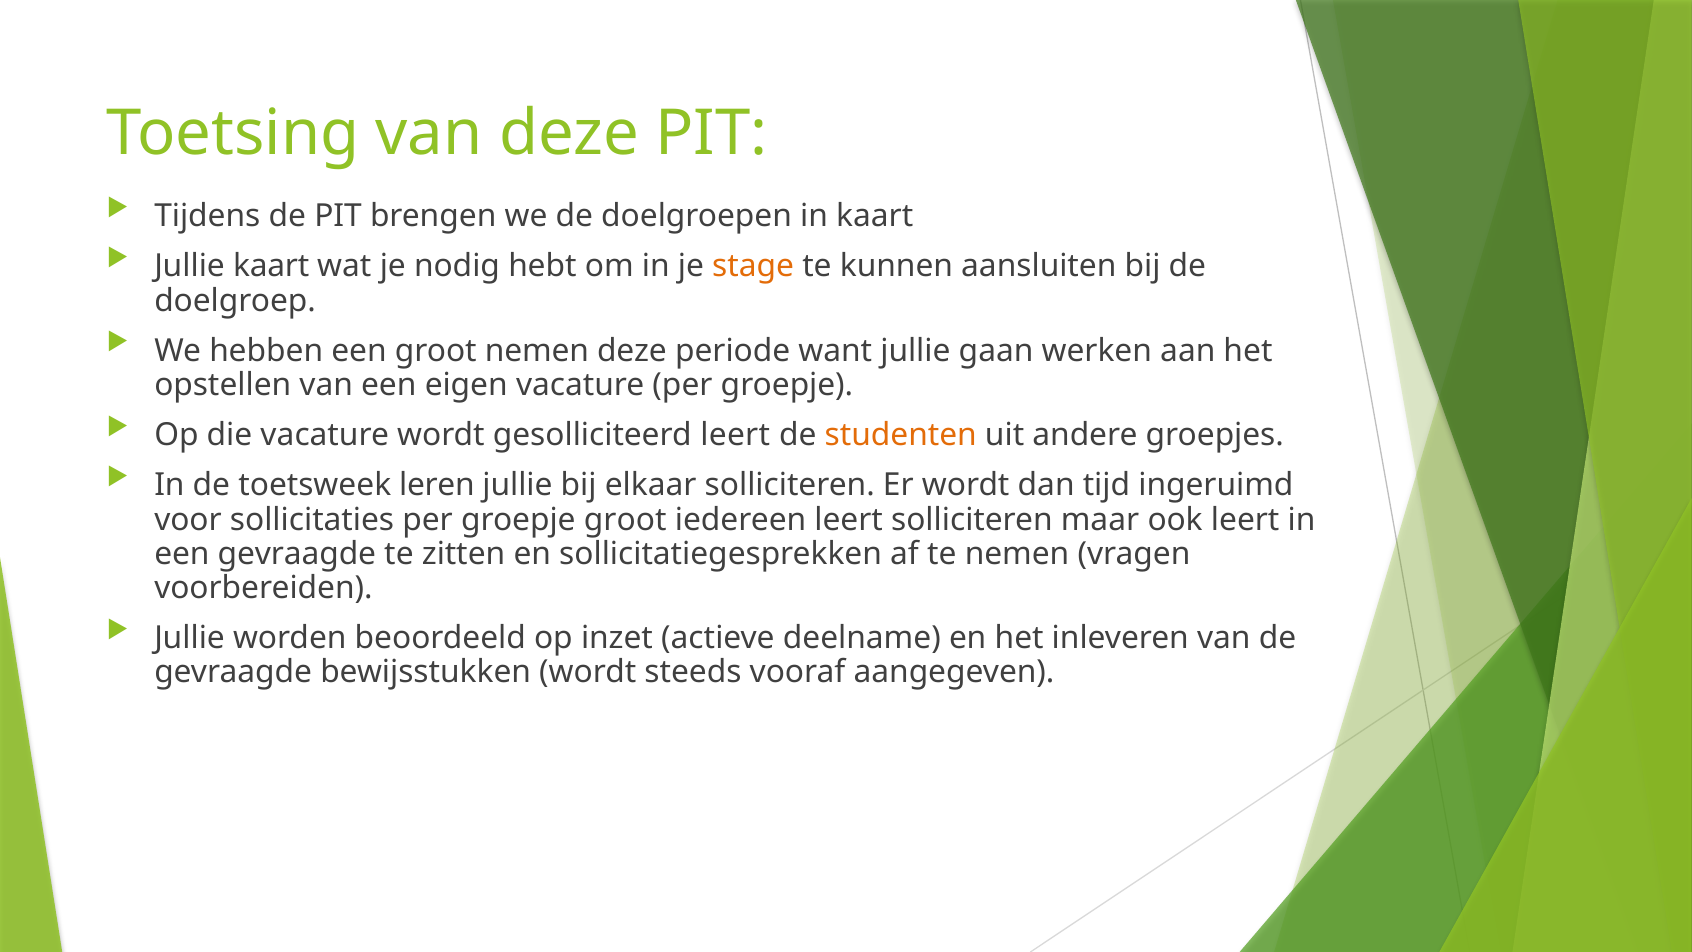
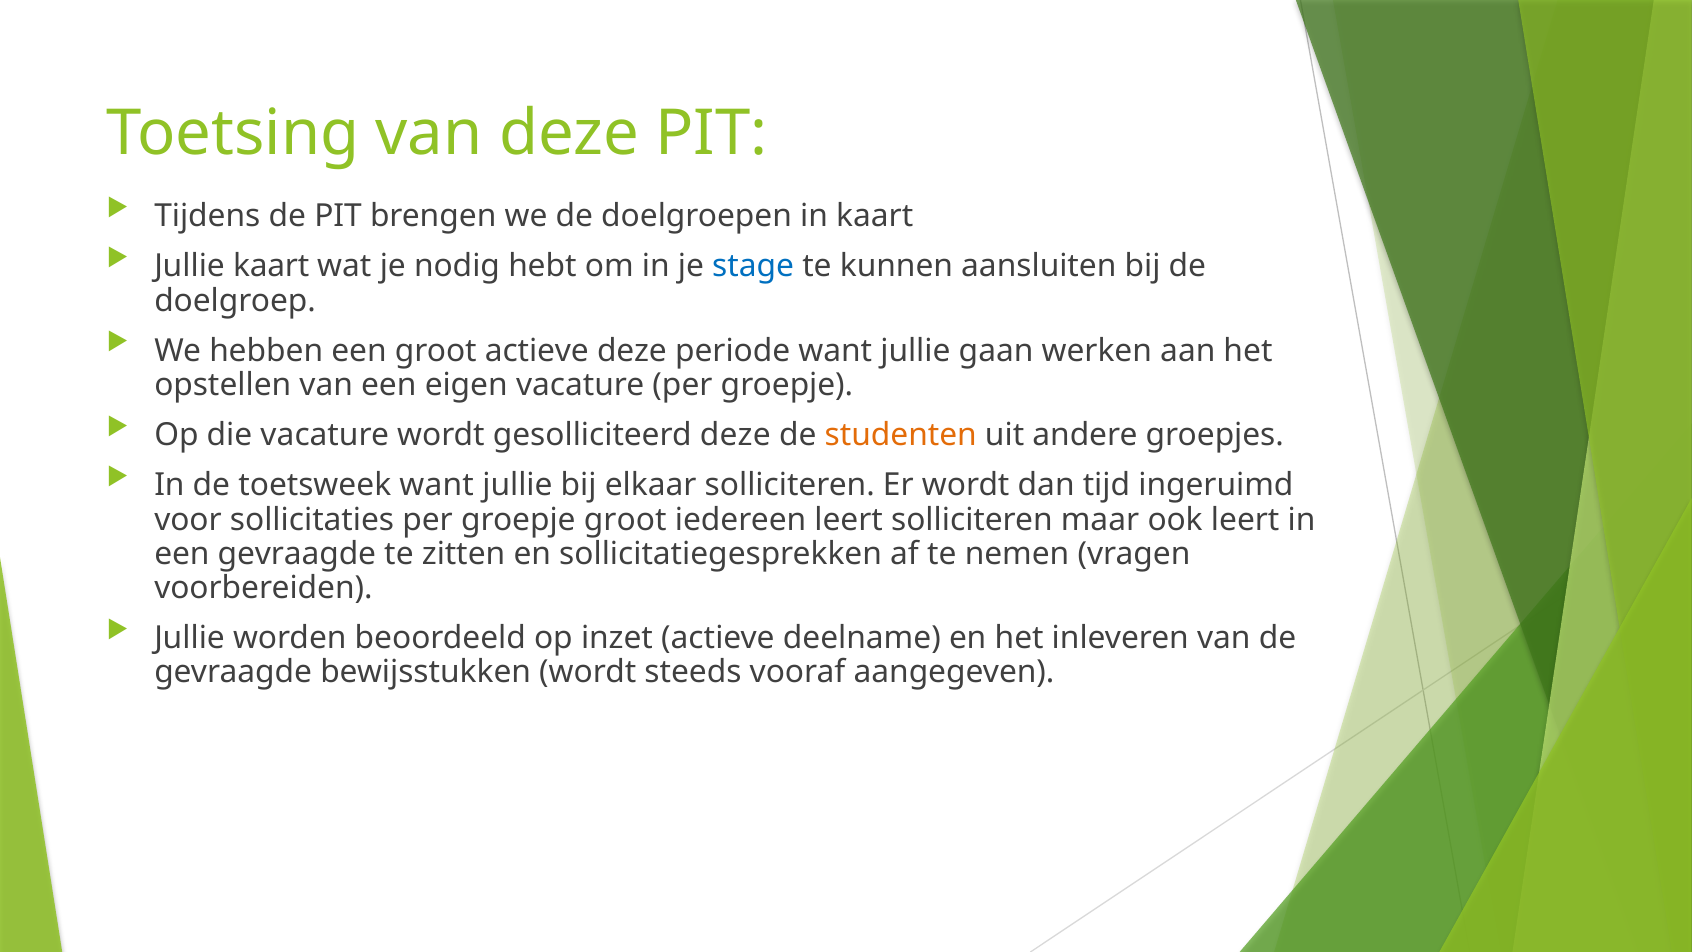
stage colour: orange -> blue (753, 266)
groot nemen: nemen -> actieve (537, 351)
gesolliciteerd leert: leert -> deze (735, 435)
toetsweek leren: leren -> want (437, 485)
